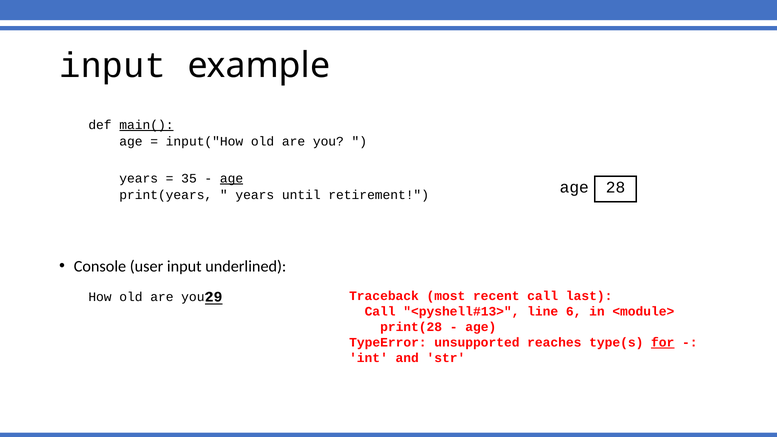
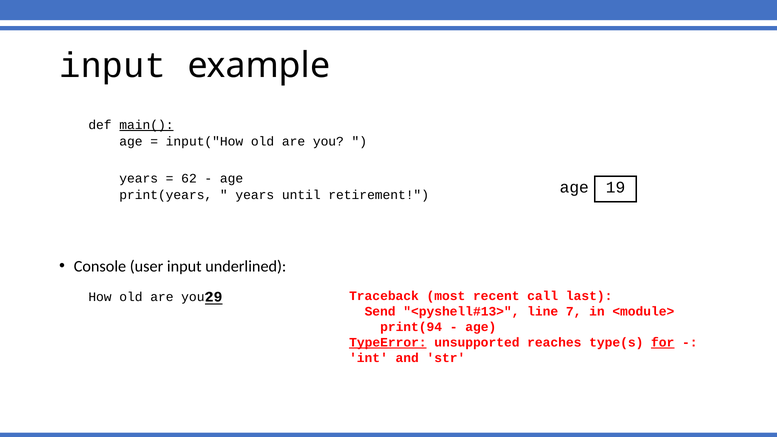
35: 35 -> 62 (189, 178)
age underline: present -> none (232, 178)
28: 28 -> 19 (616, 187)
Call: Call -> Send (380, 311)
6: 6 -> 7 (574, 311)
print(28: print(28 -> print(94 (411, 327)
TypeError underline: none -> present (388, 342)
